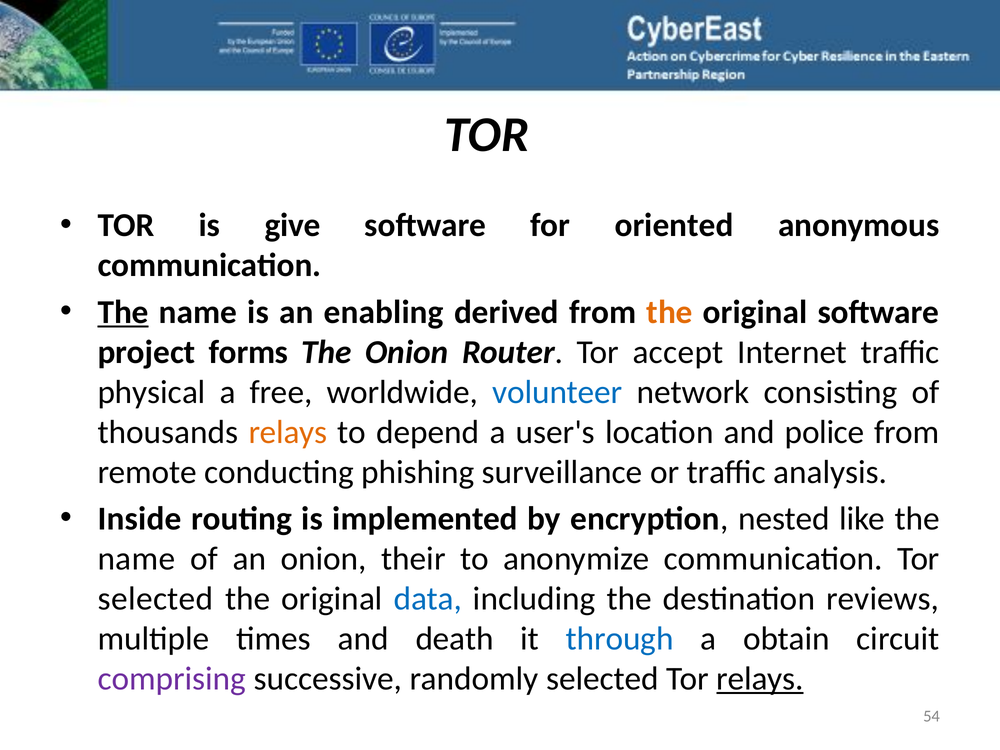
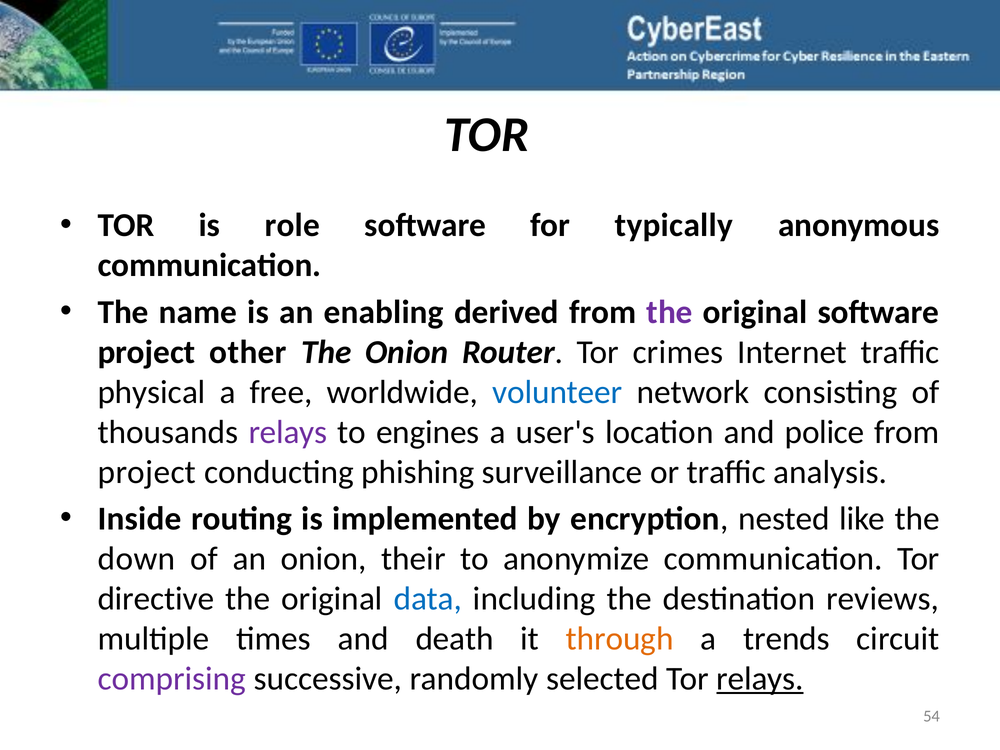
give: give -> role (292, 225)
oriented: oriented -> typically (674, 225)
The underline: present -> none (123, 312)
the colour: orange -> purple (670, 312)
forms: forms -> other (248, 352)
accept: accept -> crimes (678, 352)
relays colour: orange -> purple (288, 432)
depend: depend -> engines (428, 432)
remote: remote -> project (147, 472)
name: name -> down (136, 559)
selected: selected -> directive (156, 599)
through colour: blue -> orange (620, 639)
obtain: obtain -> trends (786, 639)
